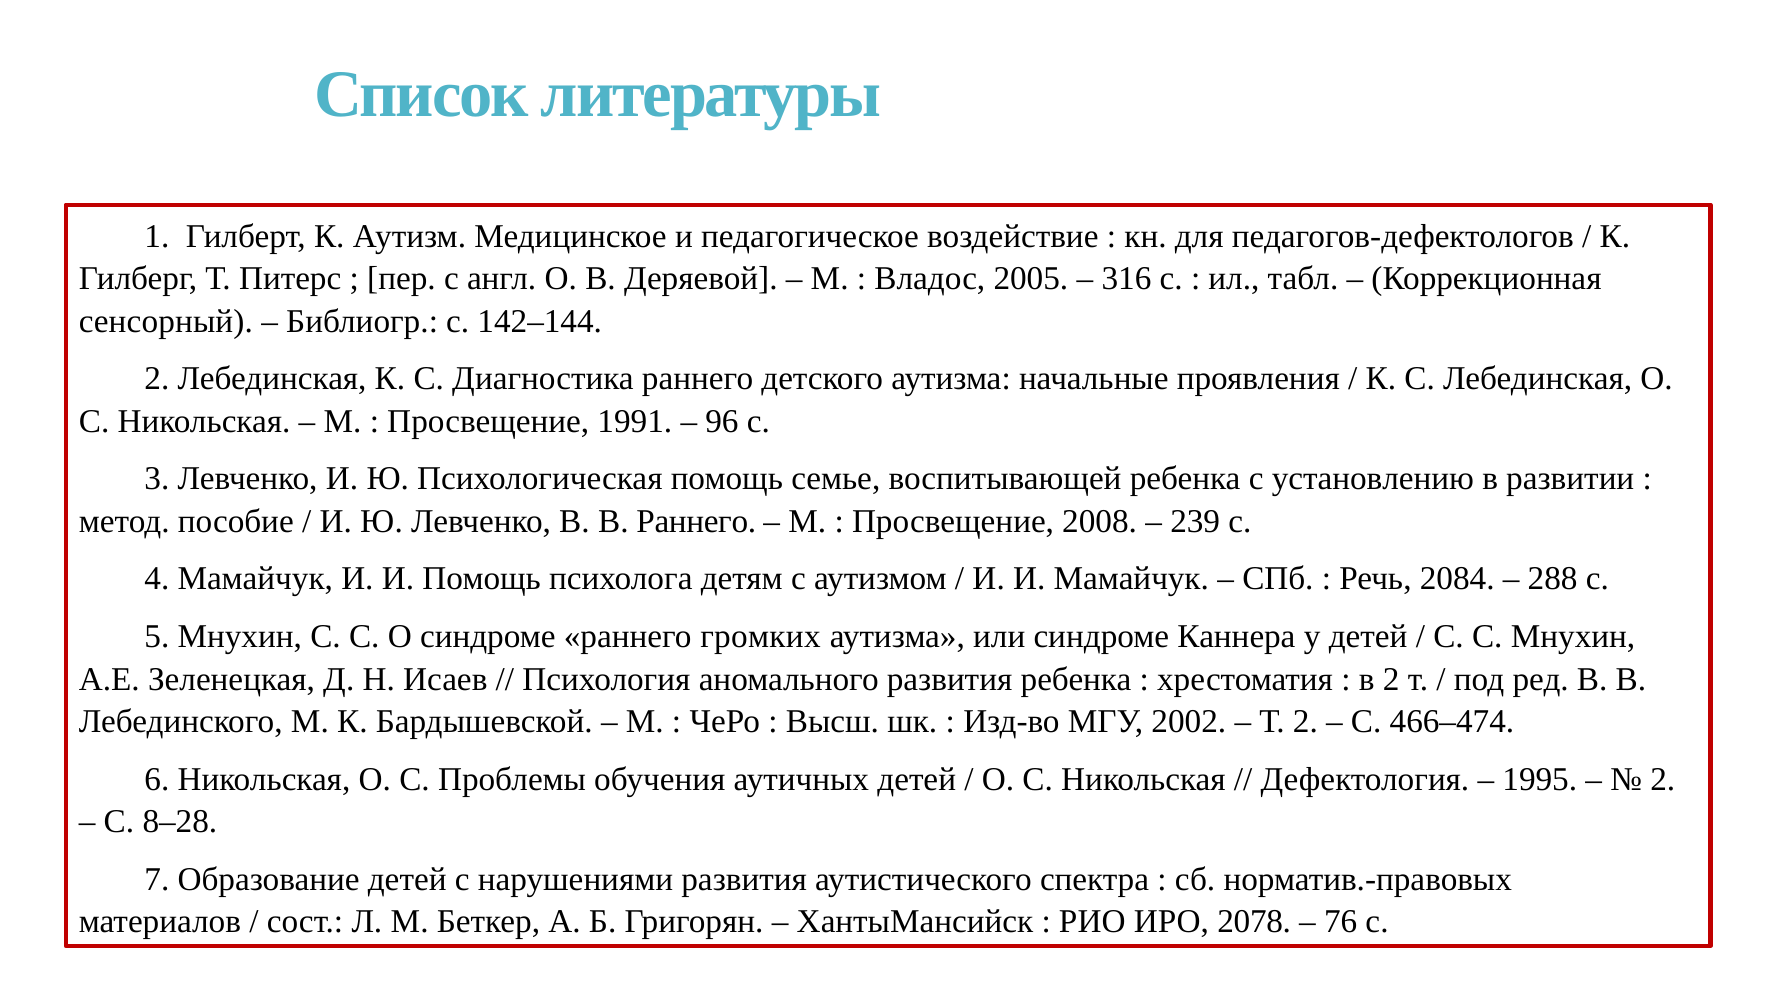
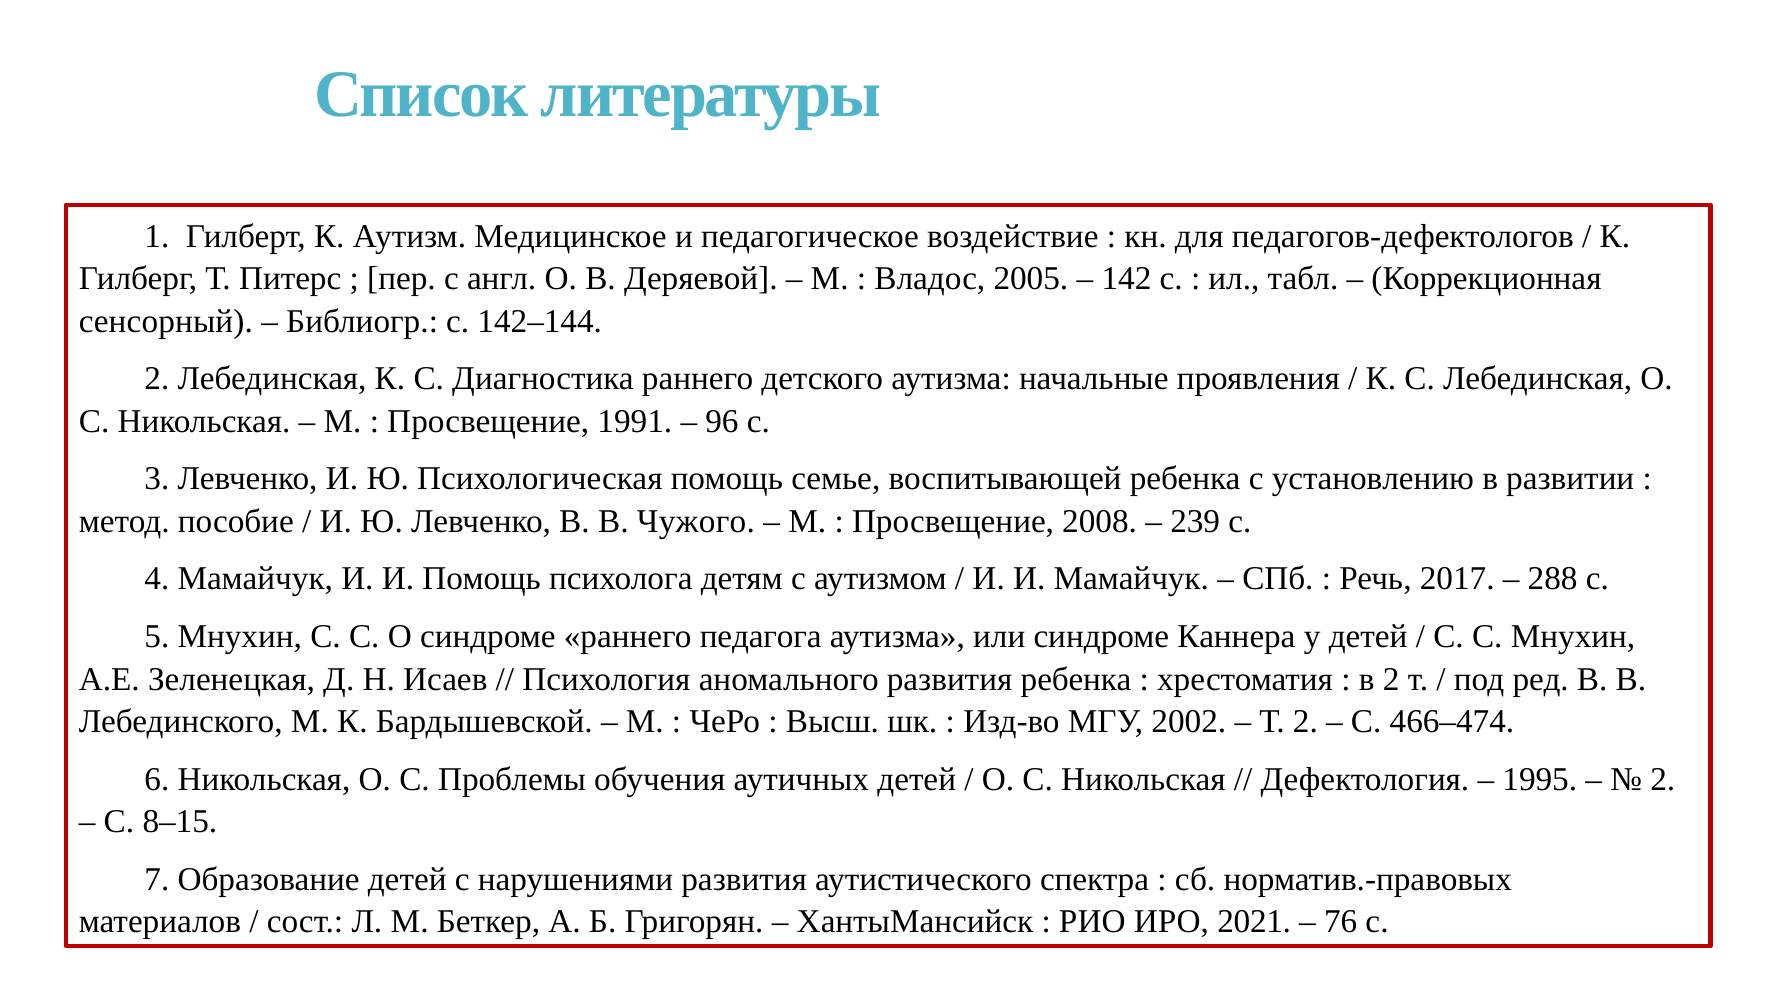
316: 316 -> 142 (1127, 279)
В Раннего: Раннего -> Чужого (696, 522)
2084: 2084 -> 2017 (1457, 579)
громких: громких -> педагога (761, 637)
8–28: 8–28 -> 8–15 (180, 822)
2078: 2078 -> 2021 (1254, 922)
